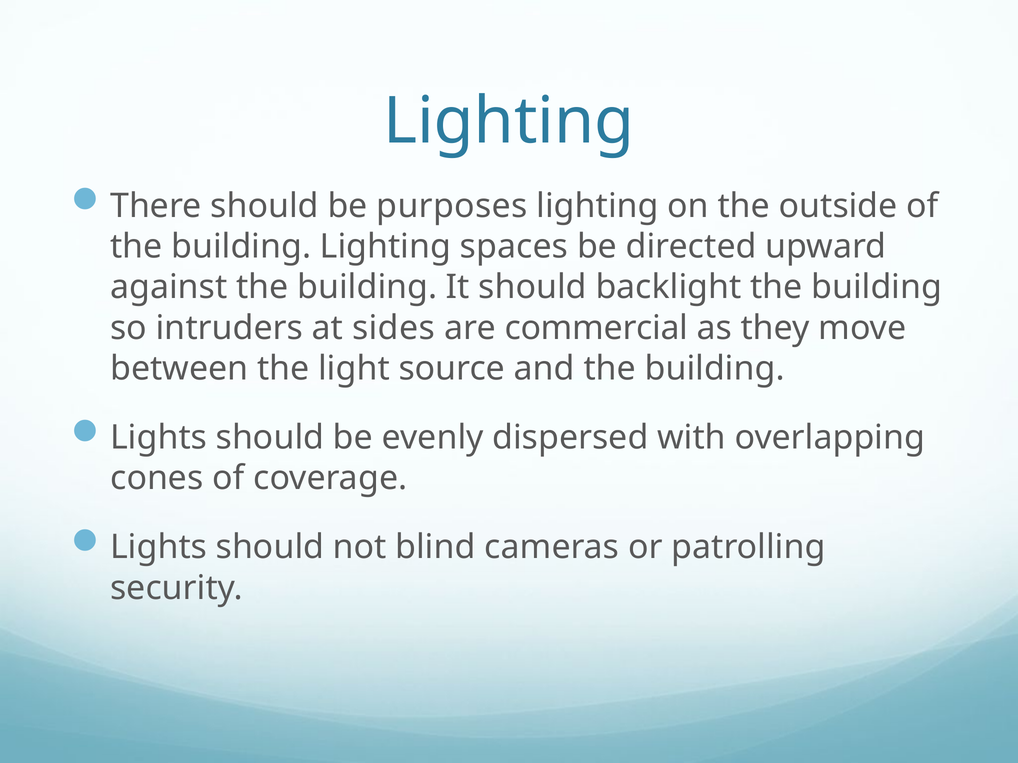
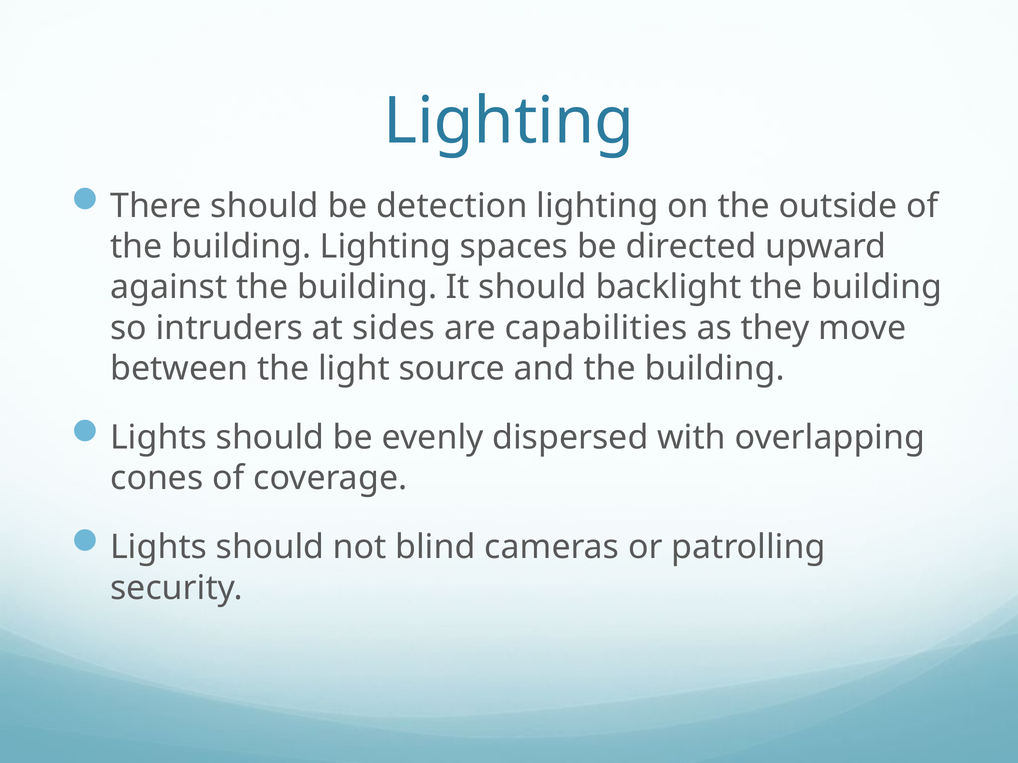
purposes: purposes -> detection (452, 206)
commercial: commercial -> capabilities (596, 328)
